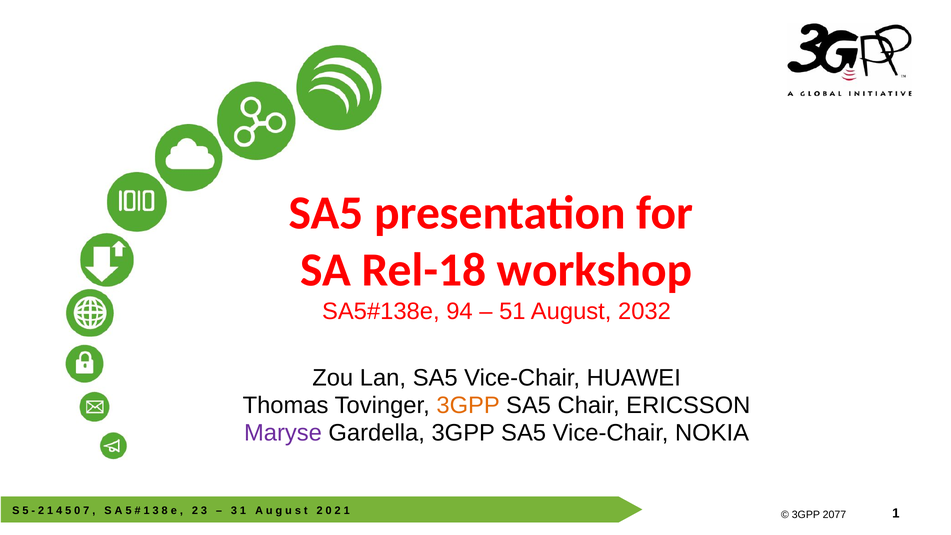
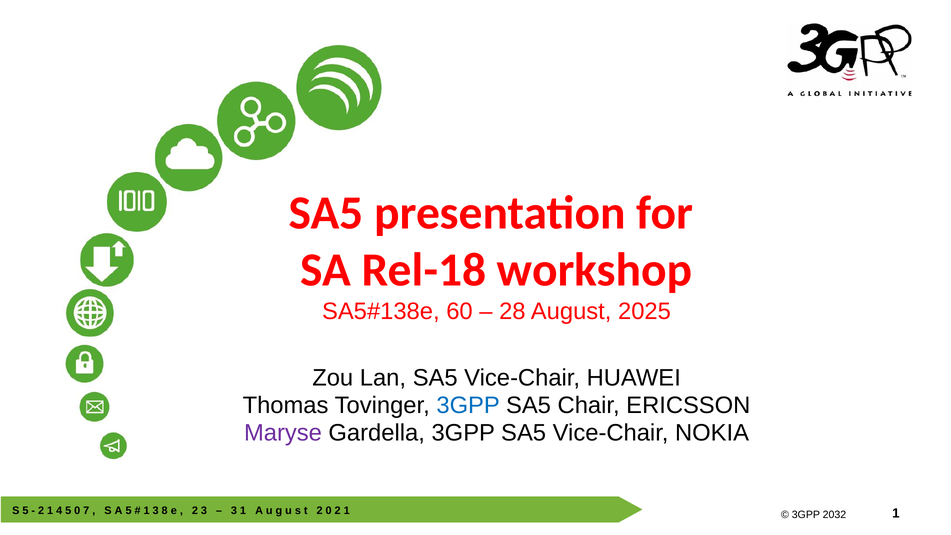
94: 94 -> 60 (459, 311)
51: 51 -> 28 (512, 311)
2032: 2032 -> 2025 (644, 311)
3GPP colour: orange -> blue (468, 405)
2077: 2077 -> 2032 (834, 515)
